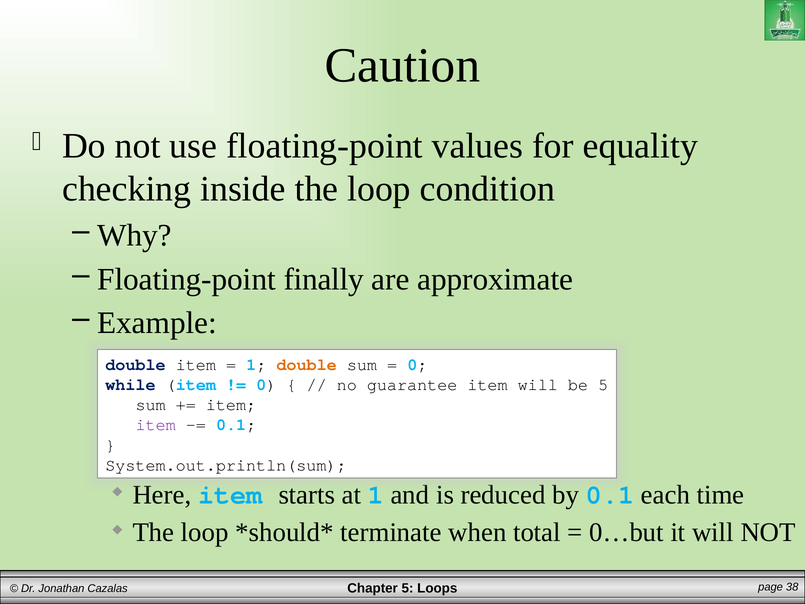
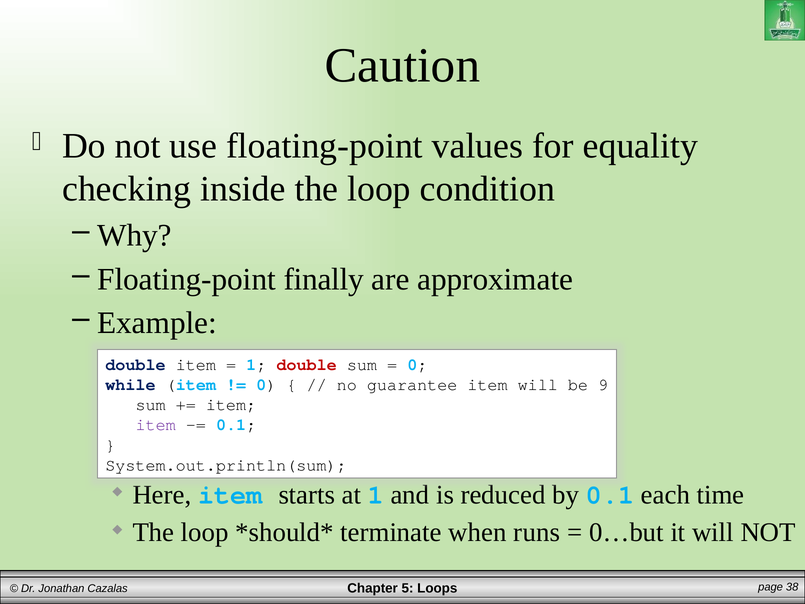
double colour: orange -> red (307, 364)
be 5: 5 -> 9 (603, 385)
total: total -> runs (537, 532)
